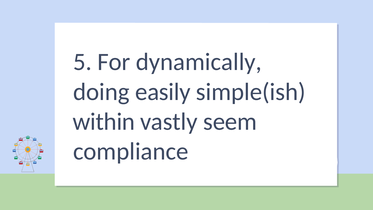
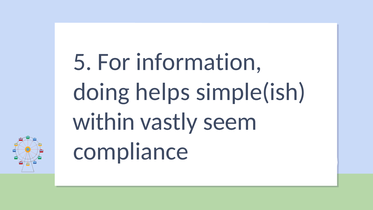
dynamically: dynamically -> information (199, 62)
easily: easily -> helps (163, 92)
